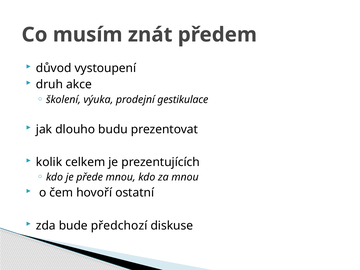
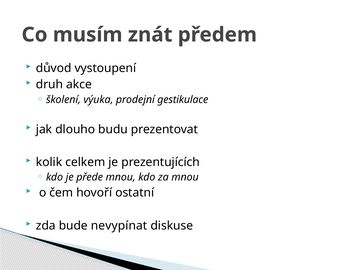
předchozí: předchozí -> nevypínat (119, 226)
